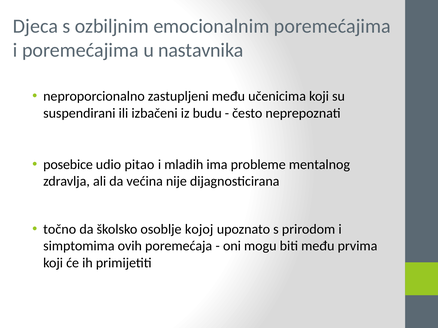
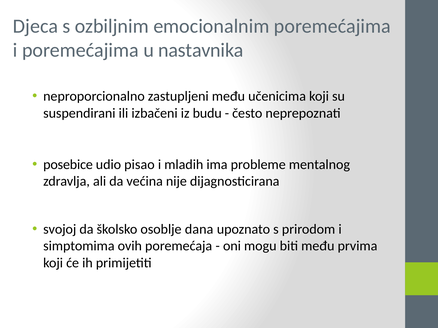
pitao: pitao -> pisao (139, 165)
točno: točno -> svojoj (60, 230)
kojoj: kojoj -> dana (199, 230)
